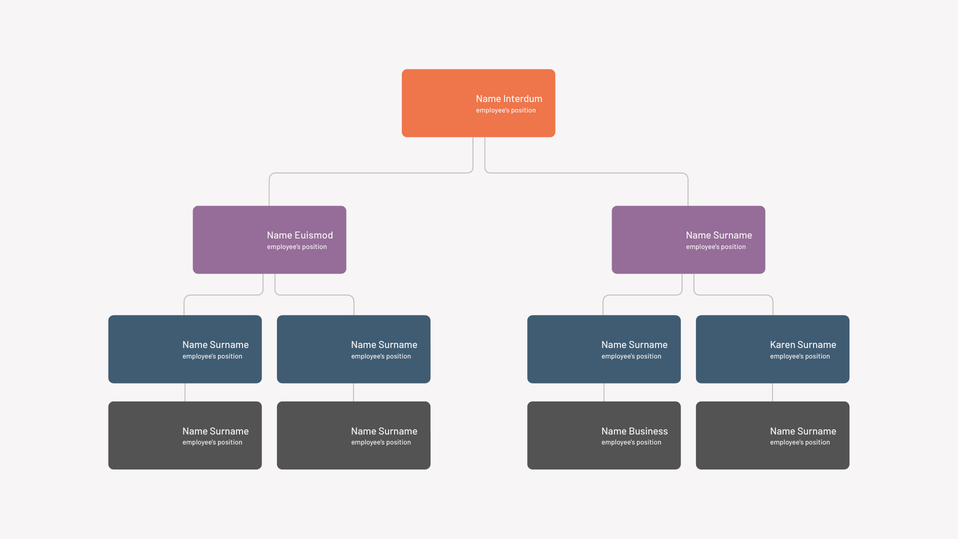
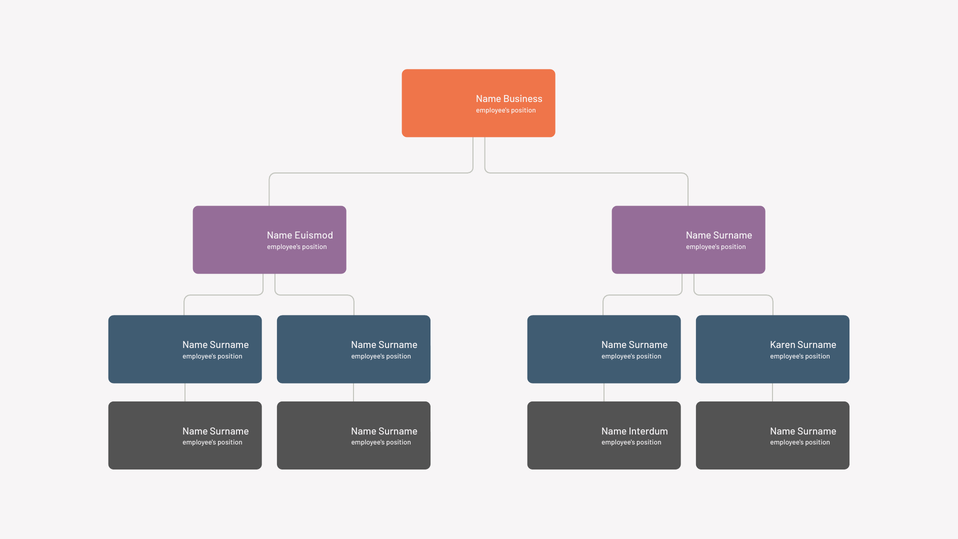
Interdum: Interdum -> Business (523, 99)
Business: Business -> Interdum (648, 431)
